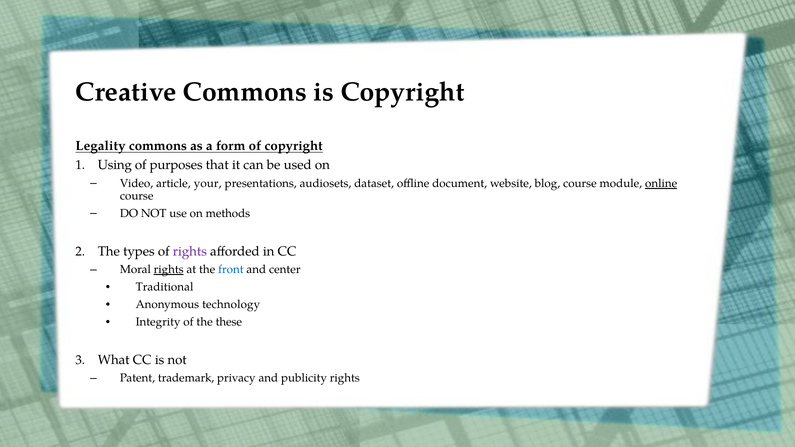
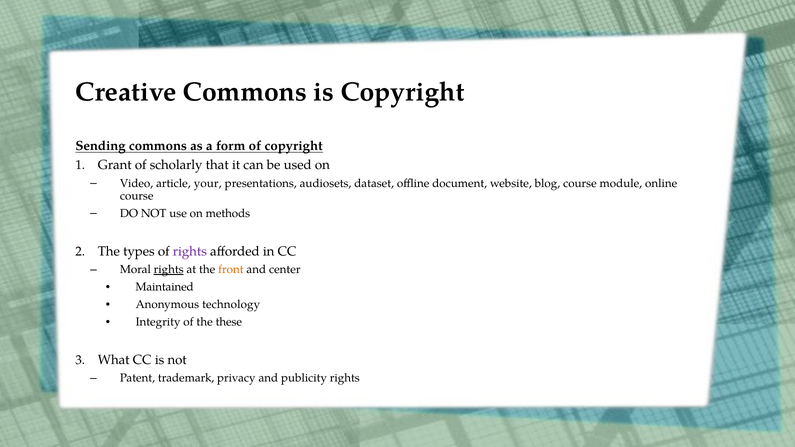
Legality: Legality -> Sending (101, 146)
Using: Using -> Grant (115, 165)
purposes: purposes -> scholarly (176, 165)
online underline: present -> none (661, 184)
front colour: blue -> orange (231, 270)
Traditional: Traditional -> Maintained (165, 287)
